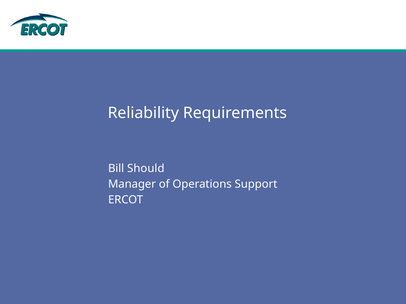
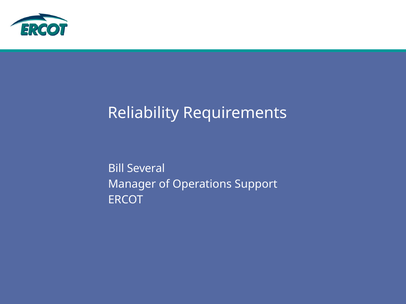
Should: Should -> Several (146, 169)
